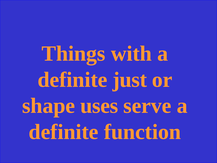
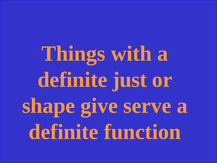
uses: uses -> give (99, 106)
